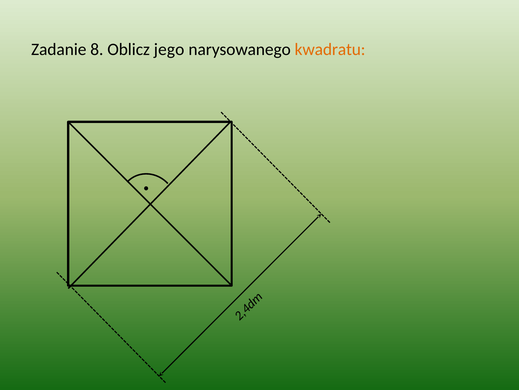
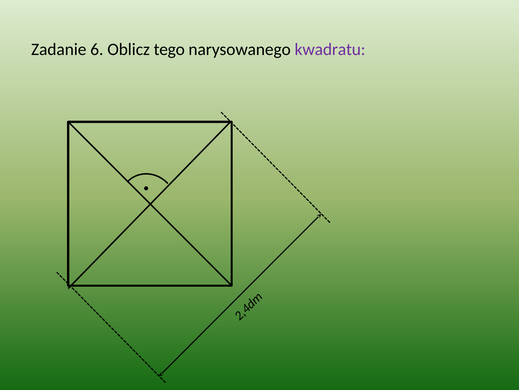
8: 8 -> 6 (97, 49)
jego: jego -> tego (169, 49)
kwadratu colour: orange -> purple (330, 49)
